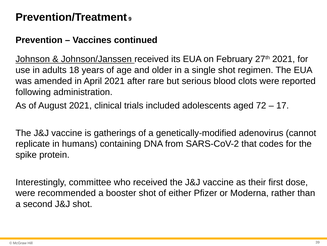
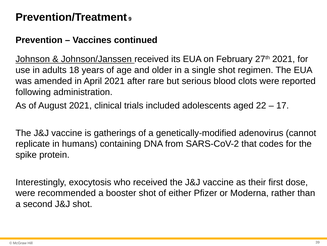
72: 72 -> 22 (261, 105)
committee: committee -> exocytosis (90, 182)
